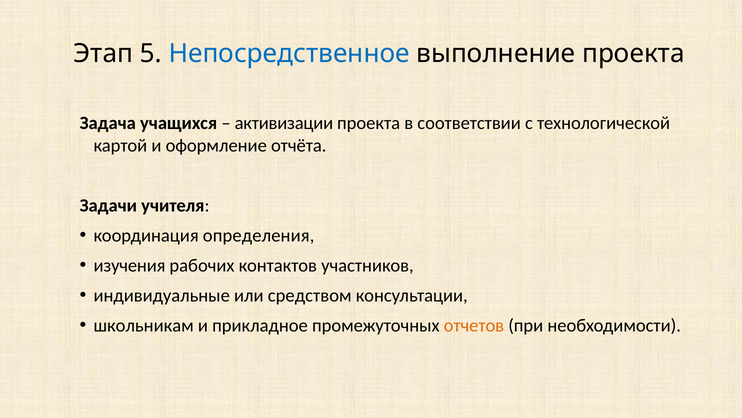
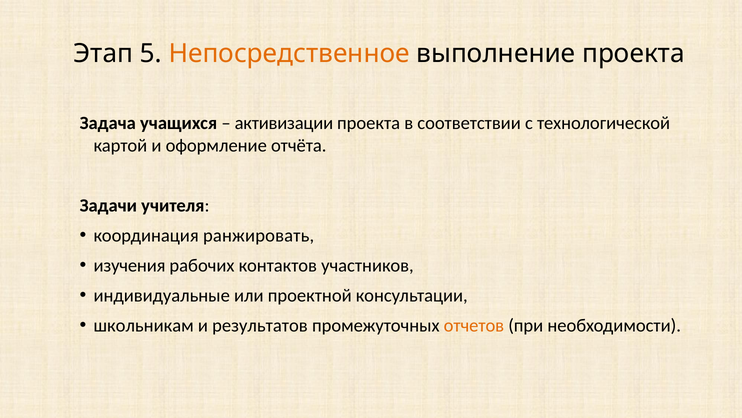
Непосредственное colour: blue -> orange (289, 53)
определения: определения -> ранжировать (259, 235)
средством: средством -> проектной (310, 295)
прикладное: прикладное -> результатов (260, 325)
